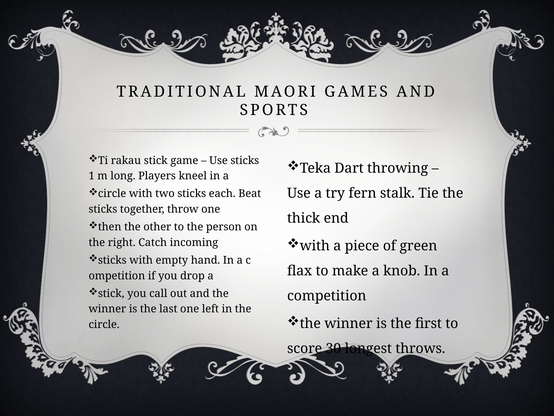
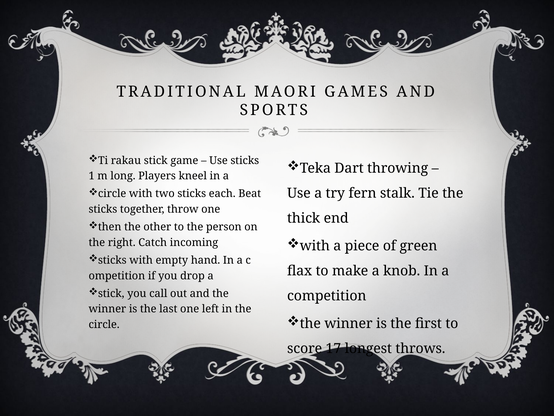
30: 30 -> 17 (333, 348)
